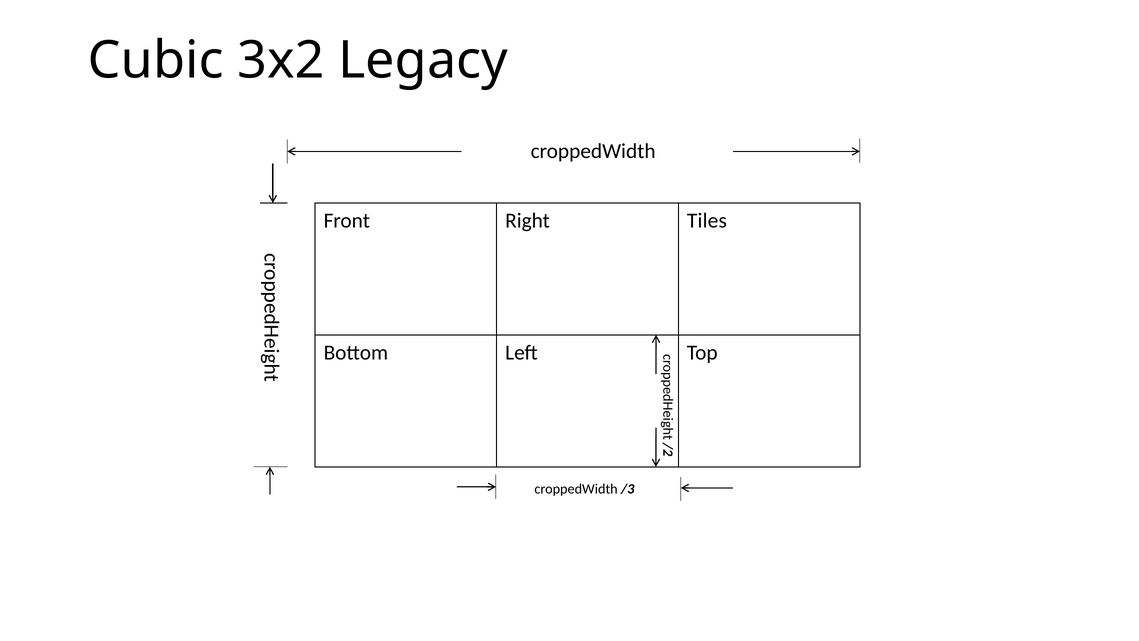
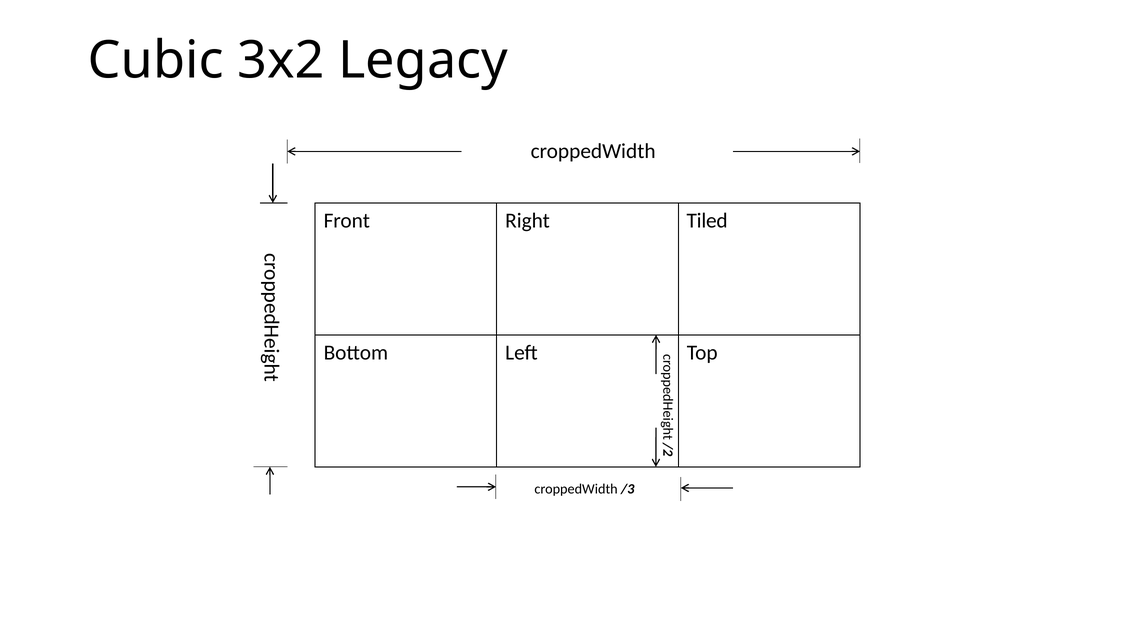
Tiles: Tiles -> Tiled (707, 220)
